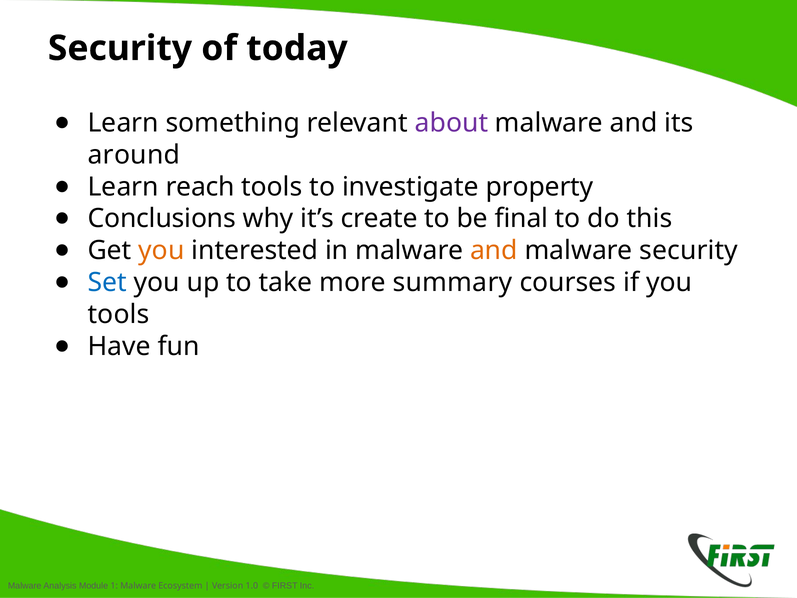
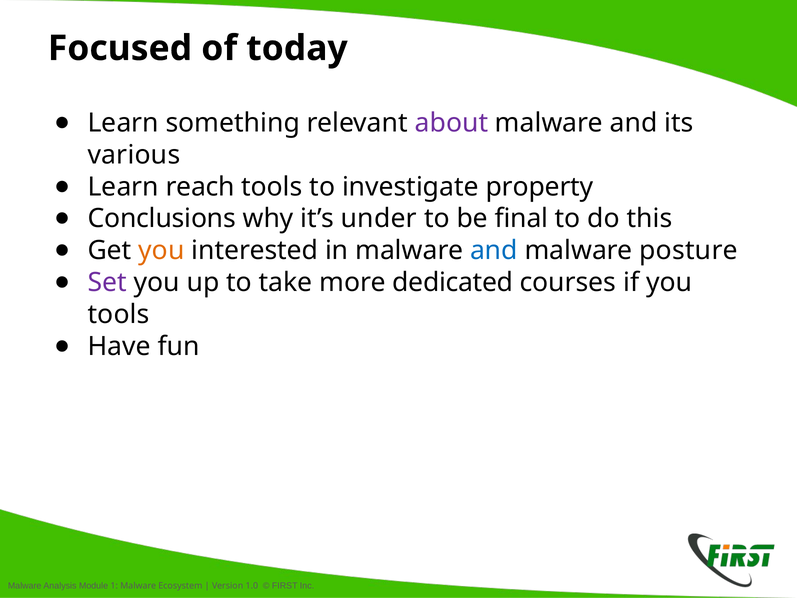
Security: Security -> Focused (120, 48)
around: around -> various (134, 155)
create: create -> under (379, 219)
and colour: orange -> blue (494, 250)
malware security: security -> posture (689, 250)
Set colour: blue -> purple (107, 282)
summary: summary -> dedicated (453, 282)
